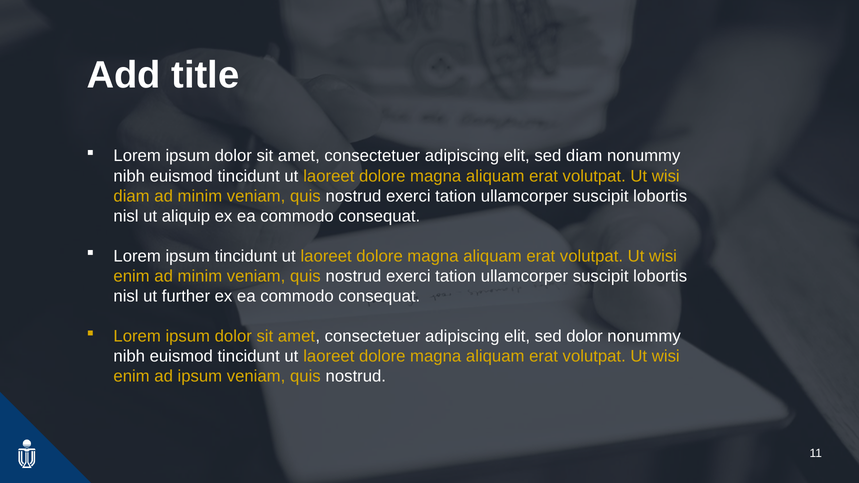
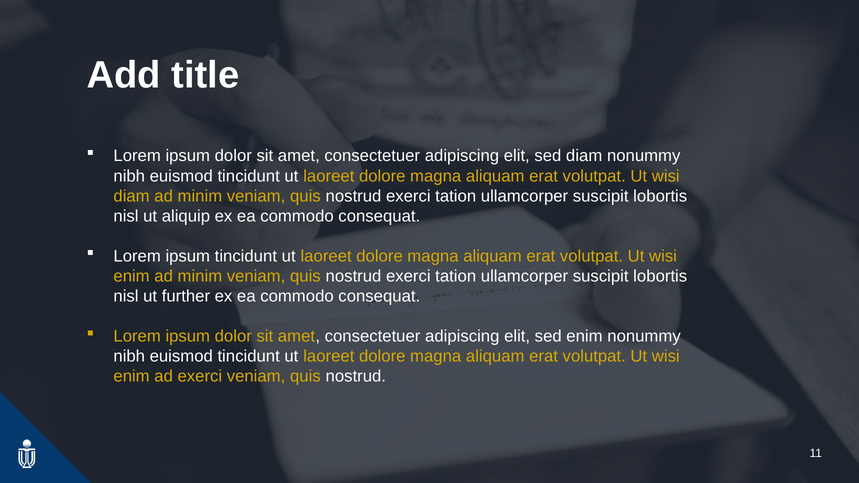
sed dolor: dolor -> enim (584, 337)
ad ipsum: ipsum -> exerci (200, 377)
